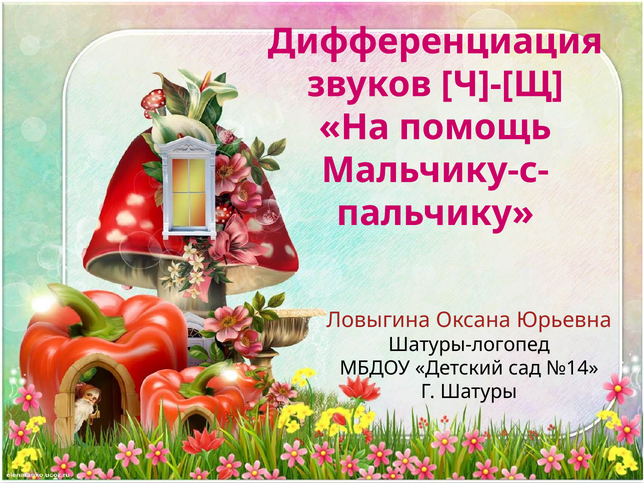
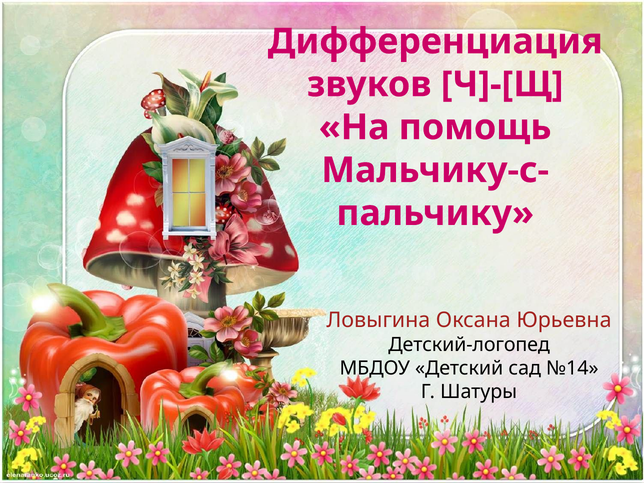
Шатуры-логопед: Шатуры-логопед -> Детский-логопед (469, 345)
